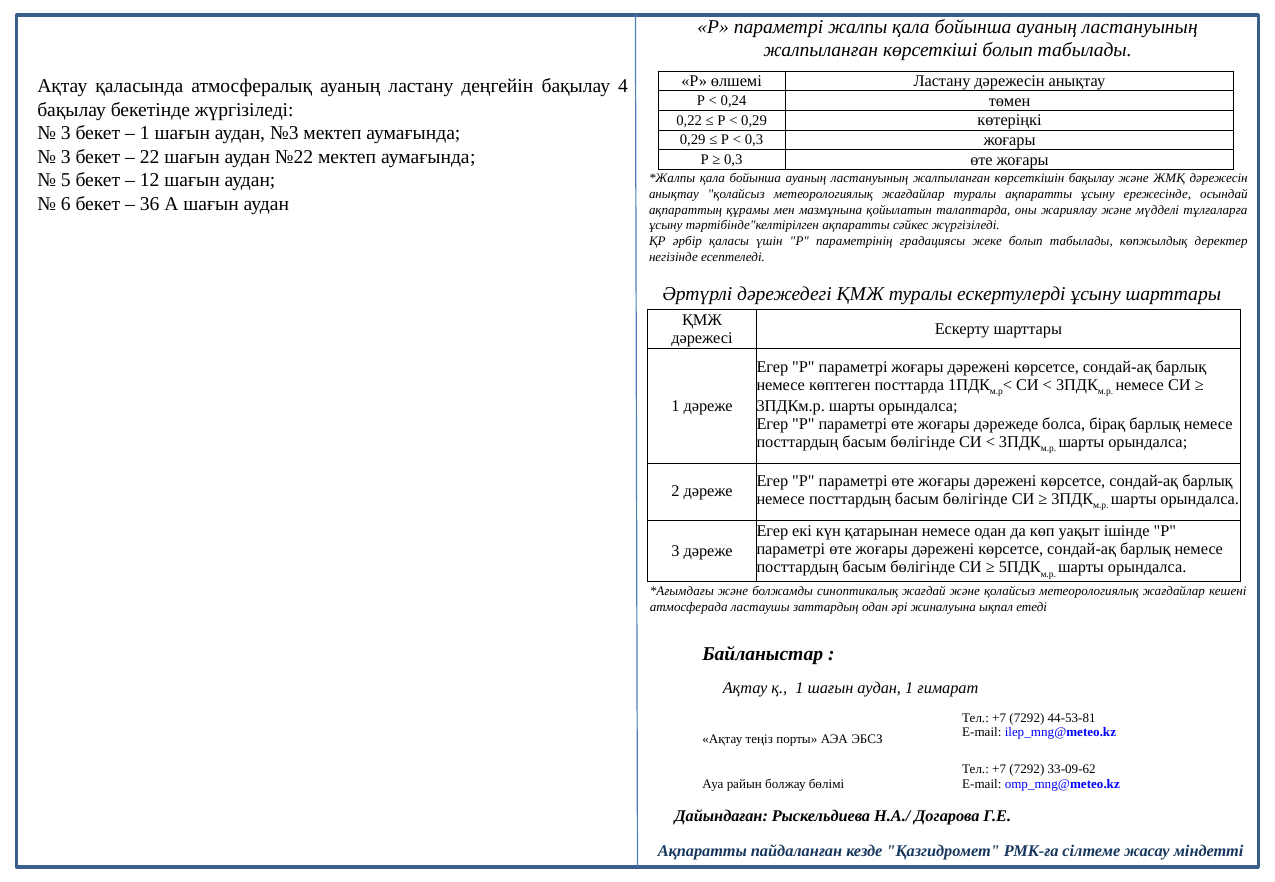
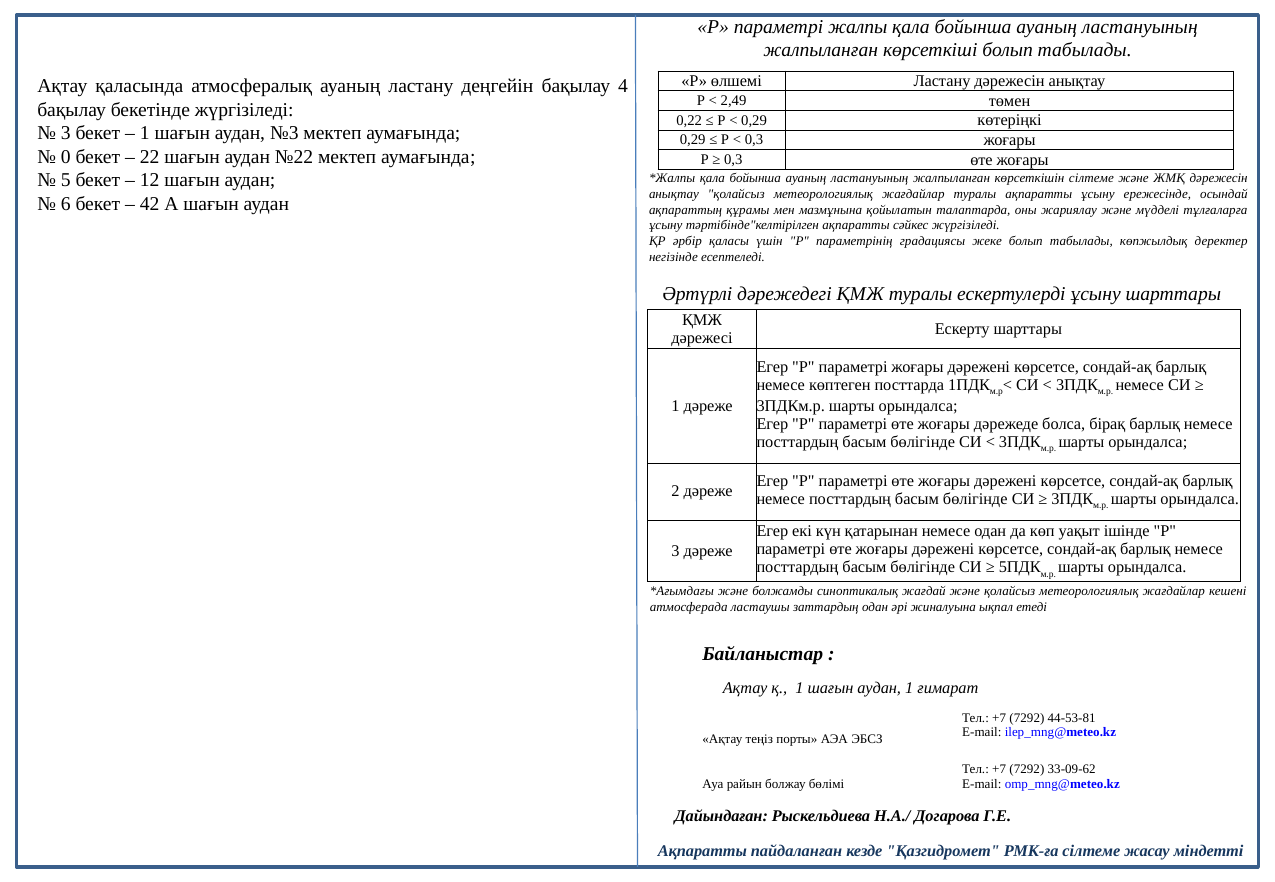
0,24: 0,24 -> 2,49 (734, 101)
3: 3 -> 0 (66, 157)
көрсеткішін бақылау: бақылау -> сілтеме (1091, 179)
36: 36 -> 42 (150, 204)
